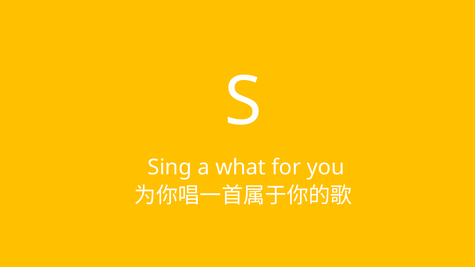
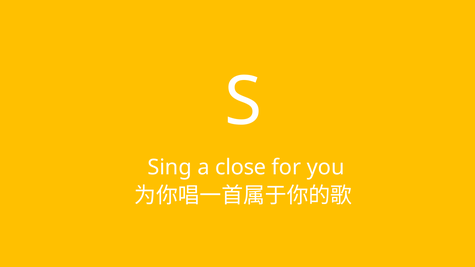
what: what -> close (241, 167)
